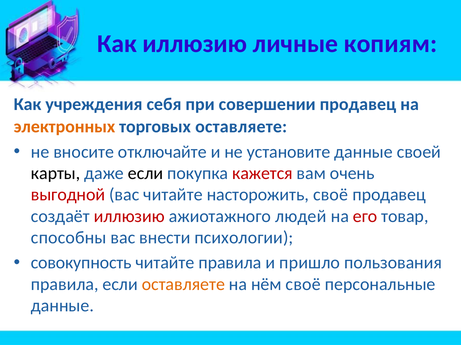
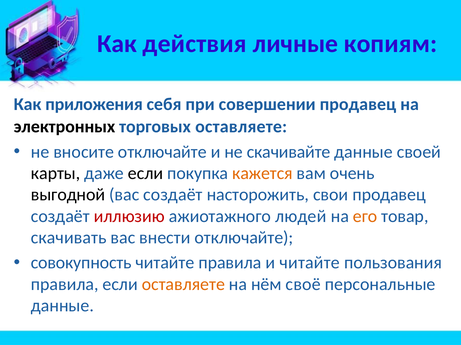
Как иллюзию: иллюзию -> действия (195, 44)
учреждения: учреждения -> приложения (94, 105)
электронных colour: orange -> black (64, 127)
установите: установите -> скачивайте (289, 152)
кажется colour: red -> orange (263, 174)
выгодной colour: red -> black (68, 195)
вас читайте: читайте -> создаёт (173, 195)
насторожить своё: своё -> свои (331, 195)
его colour: red -> orange (365, 217)
способны: способны -> скачивать (69, 238)
внести психологии: психологии -> отключайте (244, 238)
и пришло: пришло -> читайте (310, 263)
